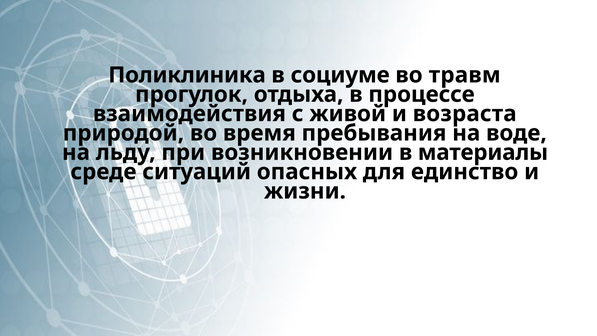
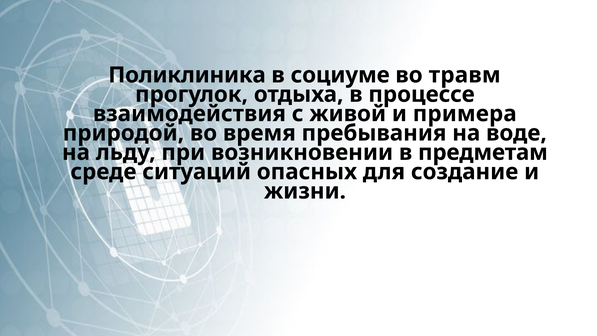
возраста: возраста -> примера (465, 114)
материалы: материалы -> предметам (483, 152)
единство: единство -> создание (465, 172)
